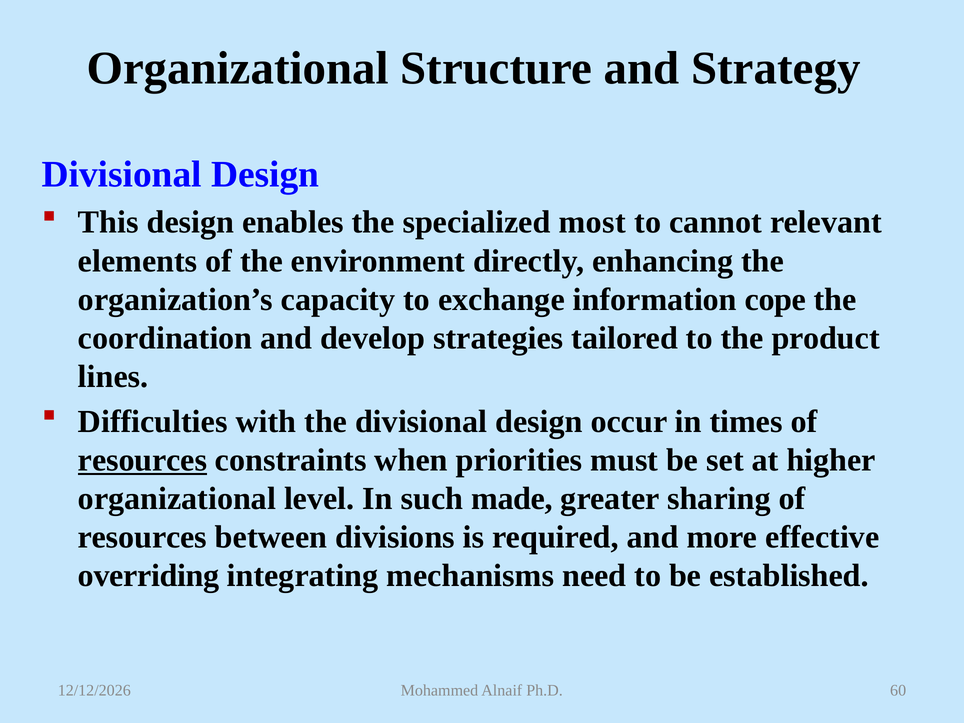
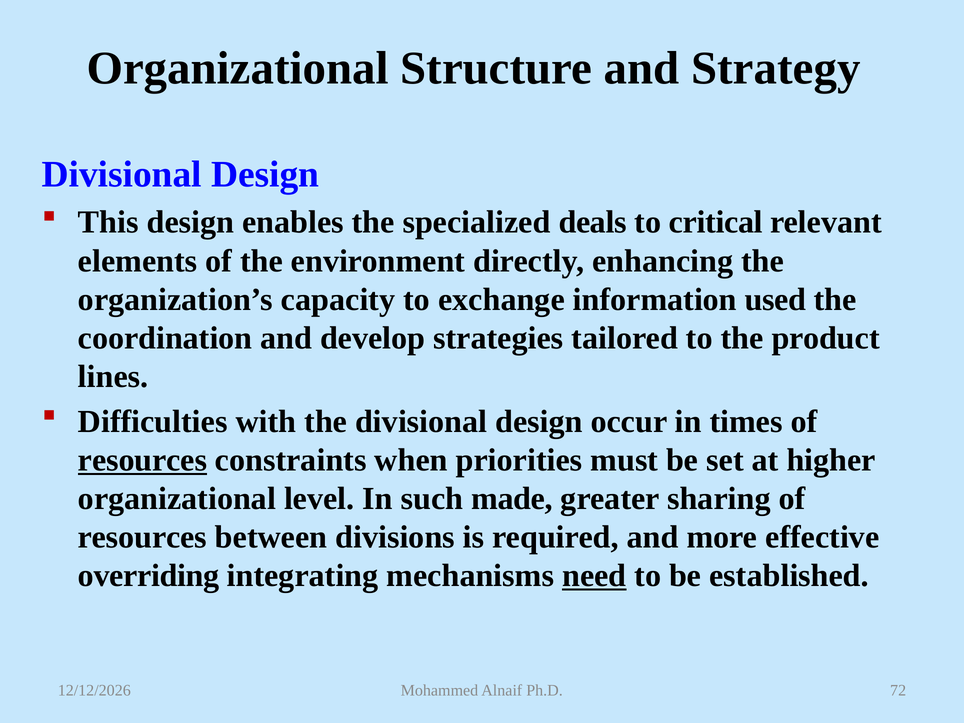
most: most -> deals (593, 222)
cannot: cannot -> critical (716, 222)
cope: cope -> used (775, 300)
need underline: none -> present (594, 576)
60: 60 -> 72 (898, 690)
